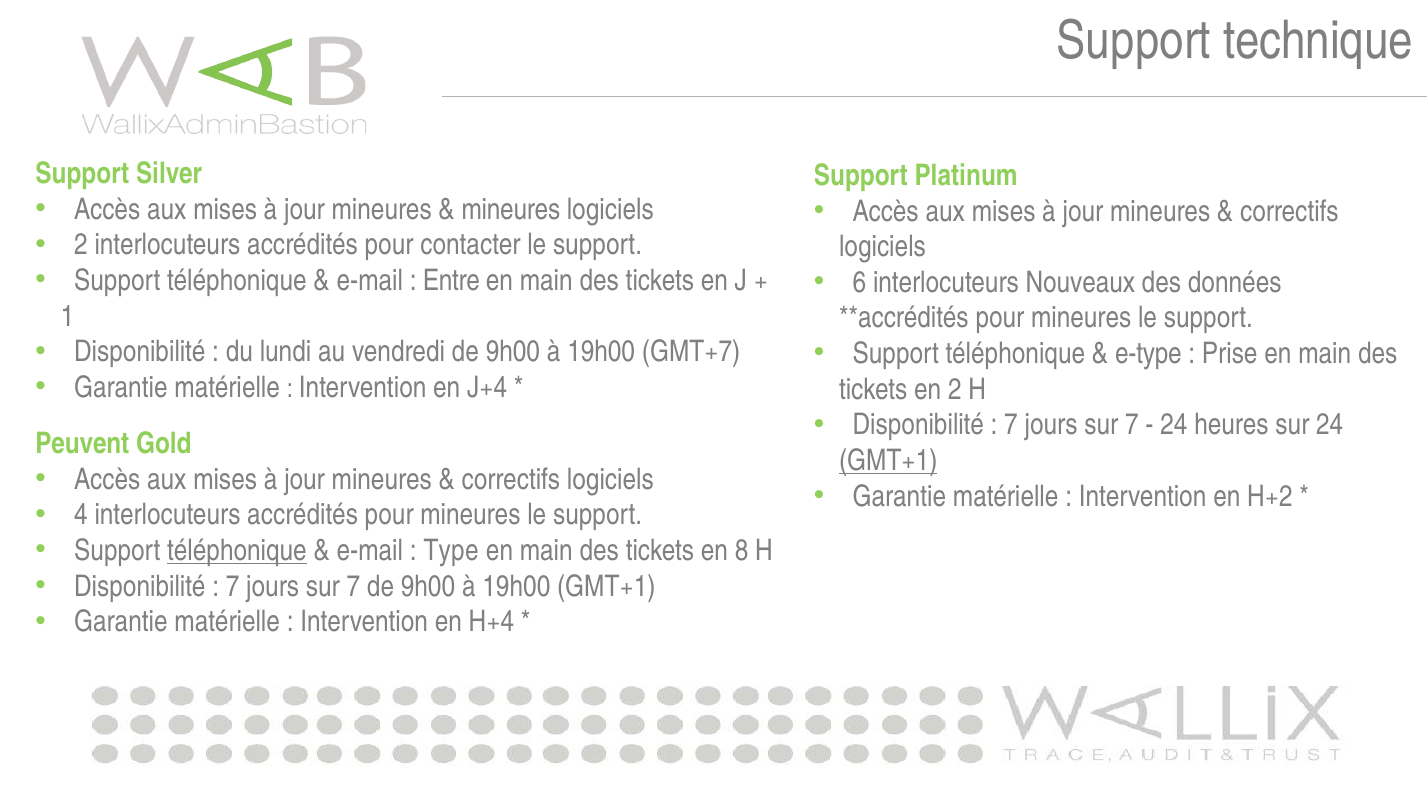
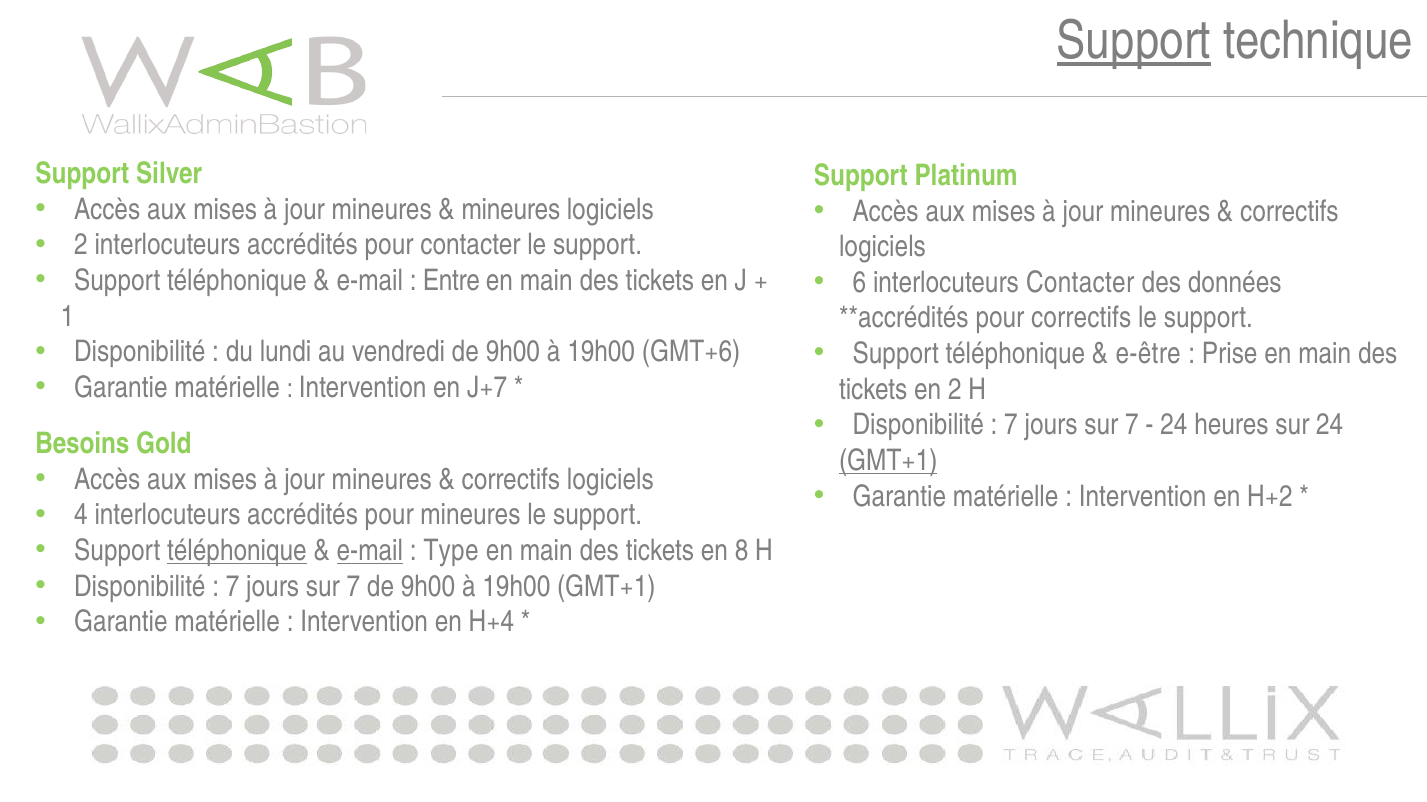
Support underline: none -> present (1134, 41)
interlocuteurs Nouveaux: Nouveaux -> Contacter (1080, 283)
mineures: mineures -> correctifs (1081, 318)
GMT+7: GMT+7 -> GMT+6 (691, 352)
e-type: e-type -> e-être (1148, 354)
J+4: J+4 -> J+7 (487, 388)
Peuvent: Peuvent -> Besoins (82, 444)
e-mail underline: none -> present (370, 551)
